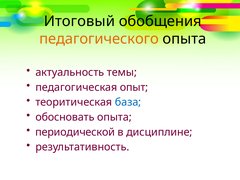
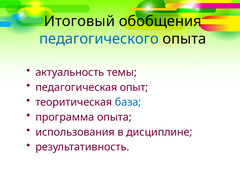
педагогического colour: orange -> blue (99, 39)
обосновать: обосновать -> программа (65, 117)
периодической: периодической -> использования (75, 132)
